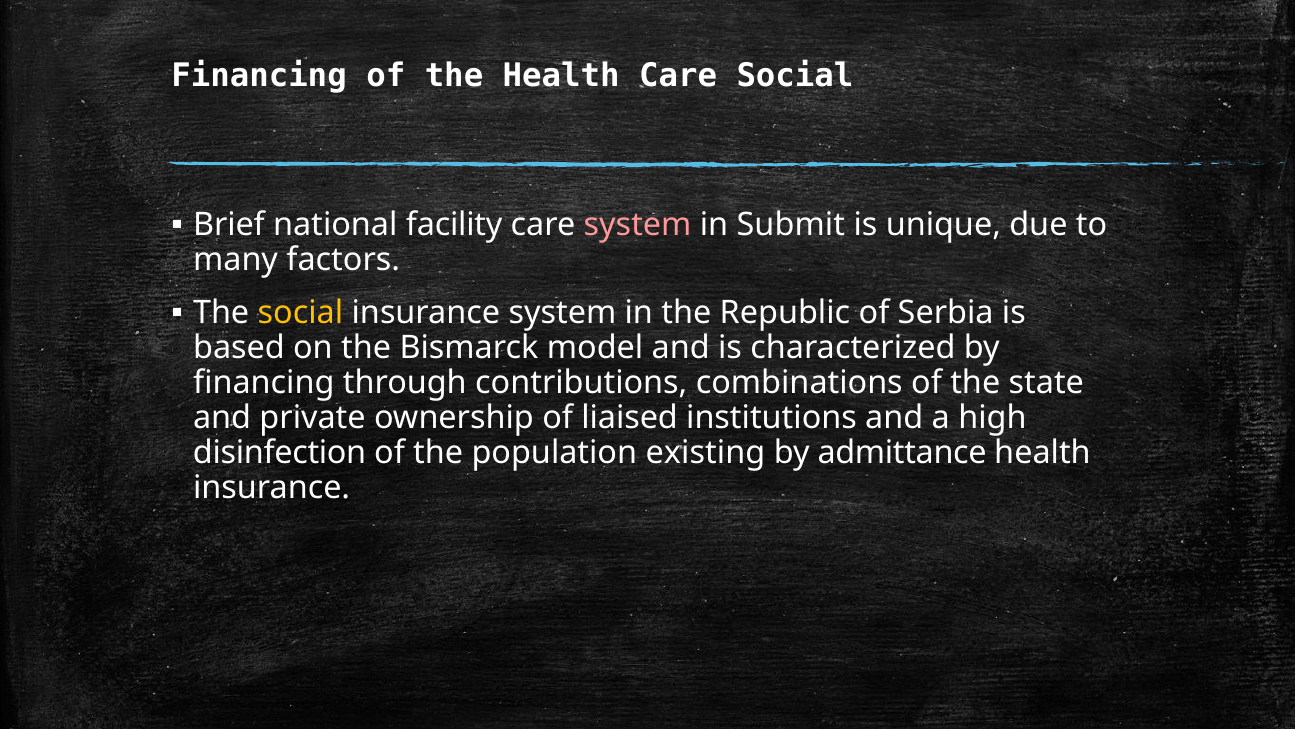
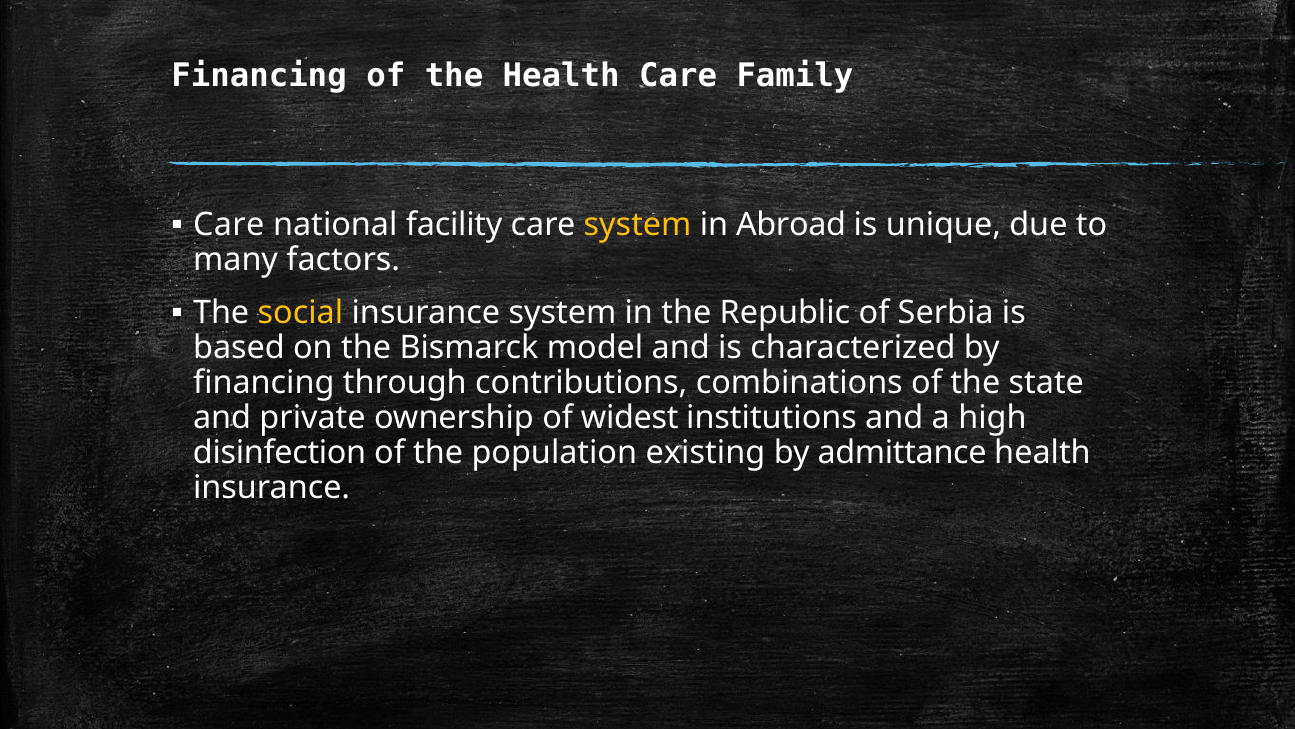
Care Social: Social -> Family (795, 76)
Brief: Brief -> Care (229, 225)
system colour: pink -> yellow (638, 225)
Submit: Submit -> Abroad (791, 225)
liaised: liaised -> widest (630, 417)
